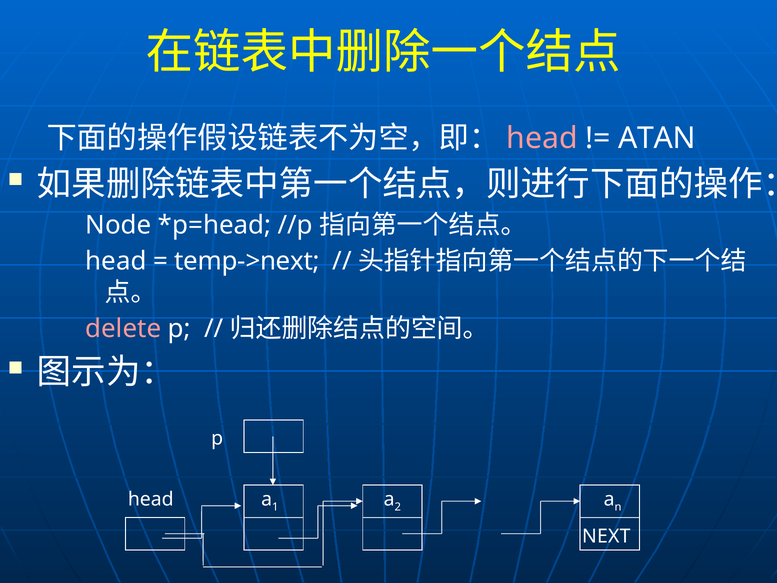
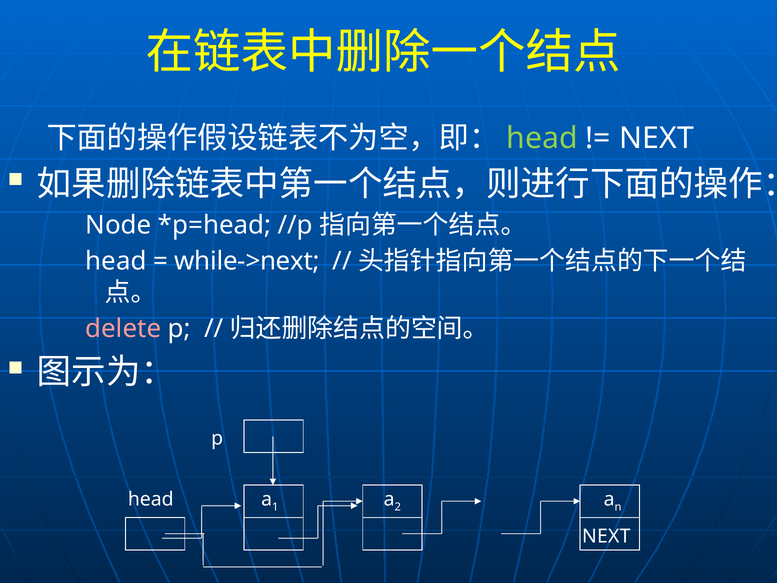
head colour: pink -> light green (542, 138)
ATAN: ATAN -> NEXT (657, 138)
temp->next: temp->next -> while->next (247, 261)
